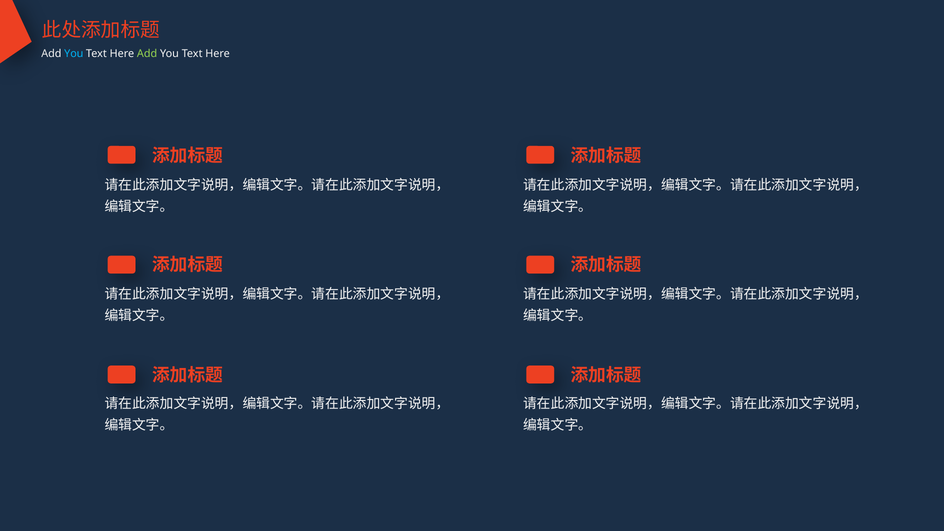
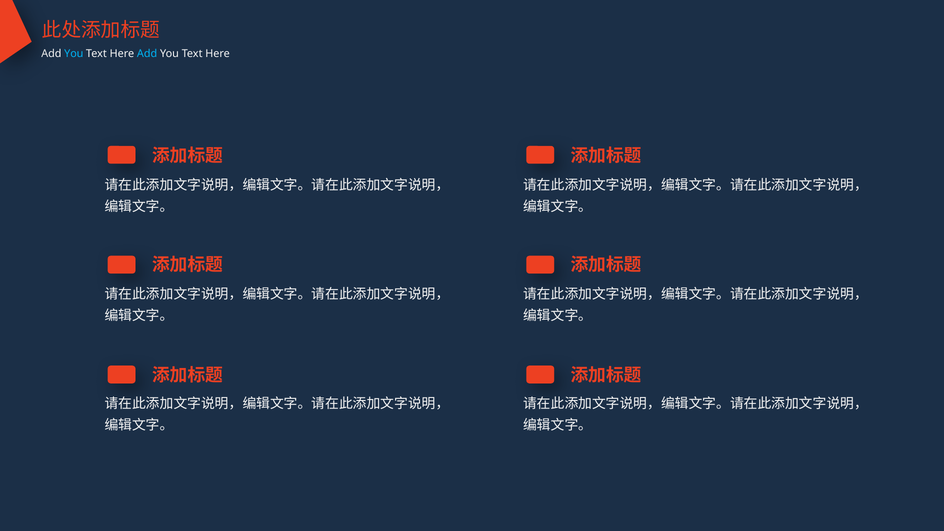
Add colour: light green -> light blue (147, 54)
